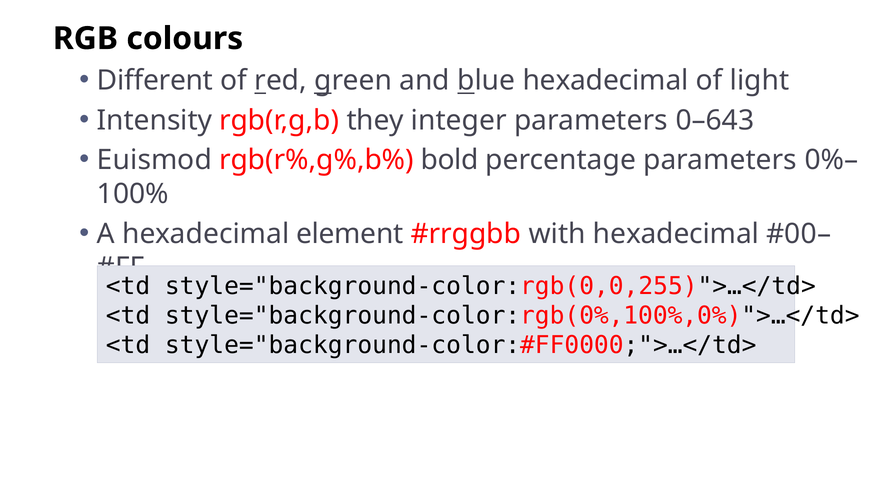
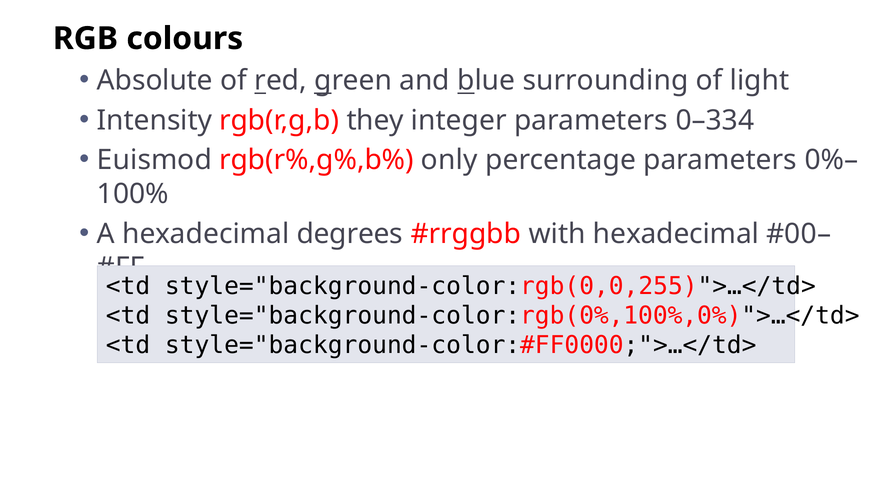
Different: Different -> Absolute (155, 80)
blue hexadecimal: hexadecimal -> surrounding (605, 80)
0–643: 0–643 -> 0–334 (715, 120)
bold: bold -> only (449, 160)
element: element -> degrees (350, 234)
